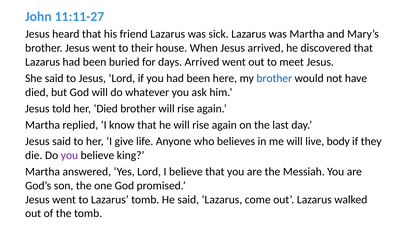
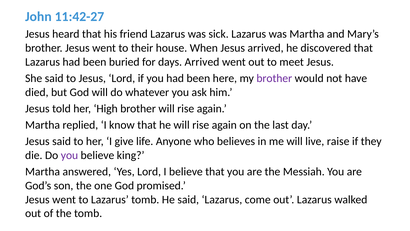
11:11-27: 11:11-27 -> 11:42-27 (79, 17)
brother colour: blue -> purple (274, 78)
her Died: Died -> High (106, 108)
body: body -> raise (338, 141)
